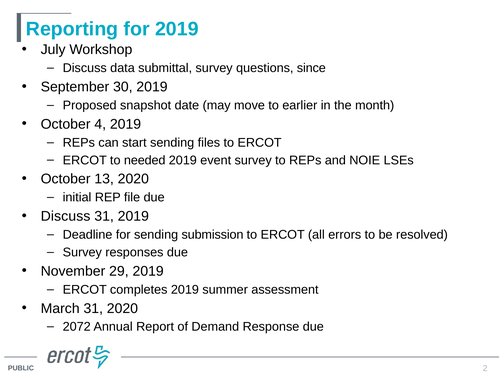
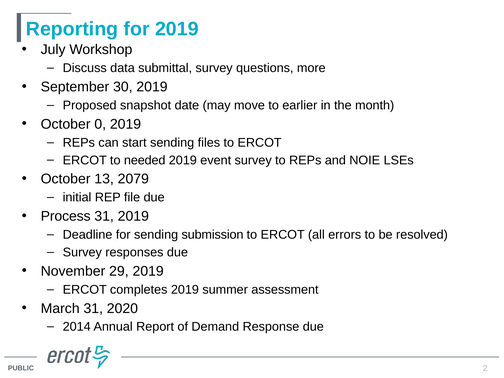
since: since -> more (311, 68)
4: 4 -> 0 (100, 124)
13 2020: 2020 -> 2079 (133, 179)
Discuss: Discuss -> Process (66, 216)
2072: 2072 -> 2014 (77, 327)
